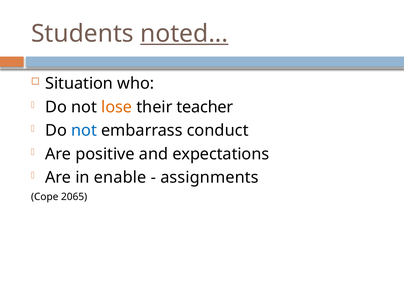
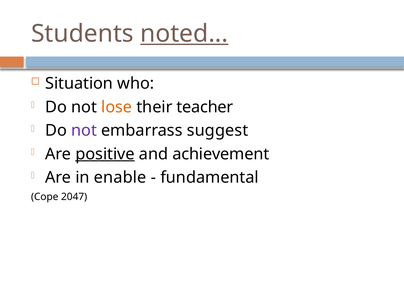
not colour: blue -> purple (84, 131)
conduct: conduct -> suggest (218, 131)
positive underline: none -> present (105, 154)
expectations: expectations -> achievement (221, 154)
assignments: assignments -> fundamental (210, 177)
2065: 2065 -> 2047 (74, 197)
